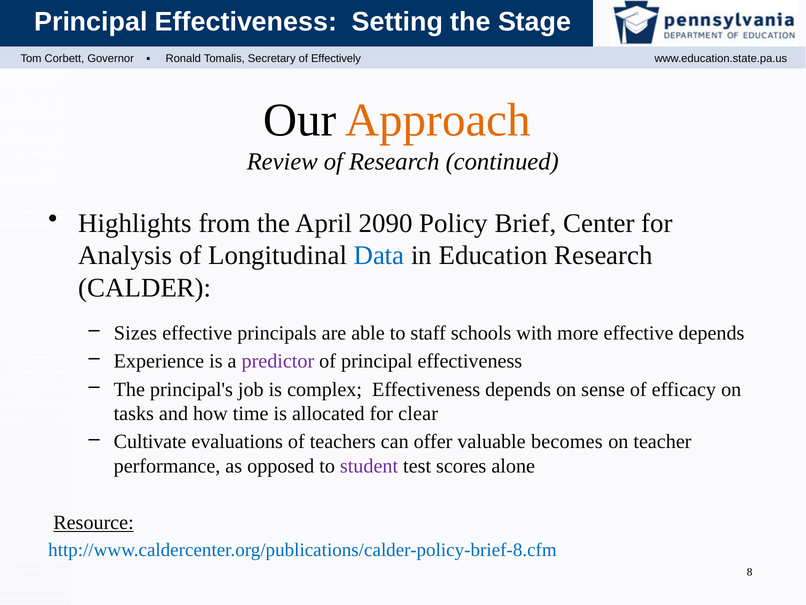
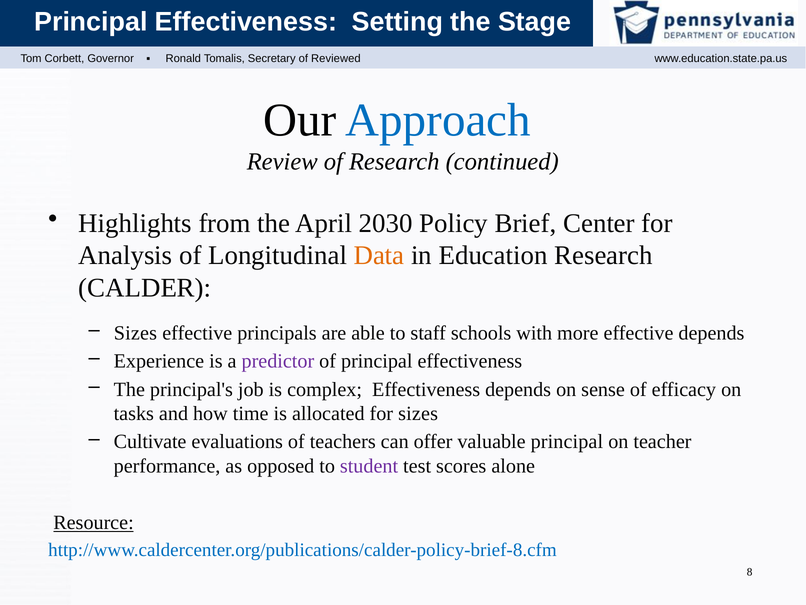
Effectively: Effectively -> Reviewed (336, 58)
Approach colour: orange -> blue (438, 120)
2090: 2090 -> 2030 (386, 223)
Data colour: blue -> orange (379, 255)
for clear: clear -> sizes (418, 413)
valuable becomes: becomes -> principal (567, 441)
